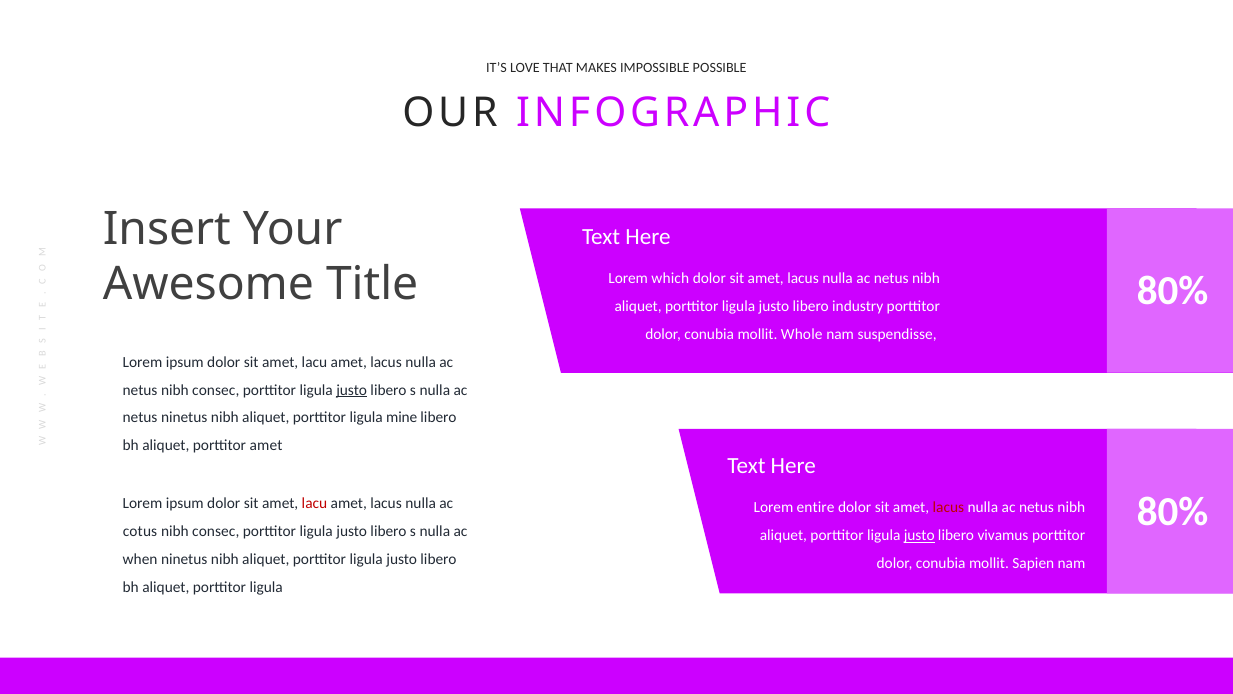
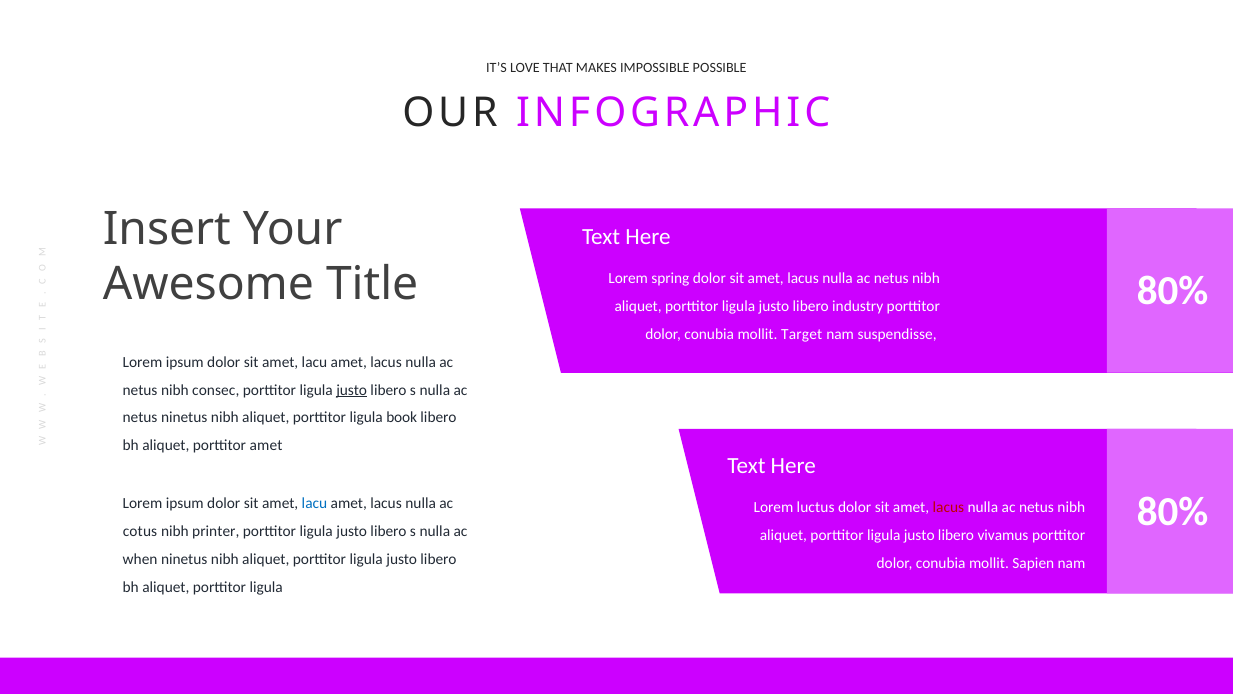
which: which -> spring (670, 278)
Whole: Whole -> Target (802, 334)
mine: mine -> book (402, 417)
lacu colour: red -> blue (314, 504)
entire: entire -> luctus (816, 507)
consec: consec -> printer (216, 531)
justo underline: present -> none (919, 535)
